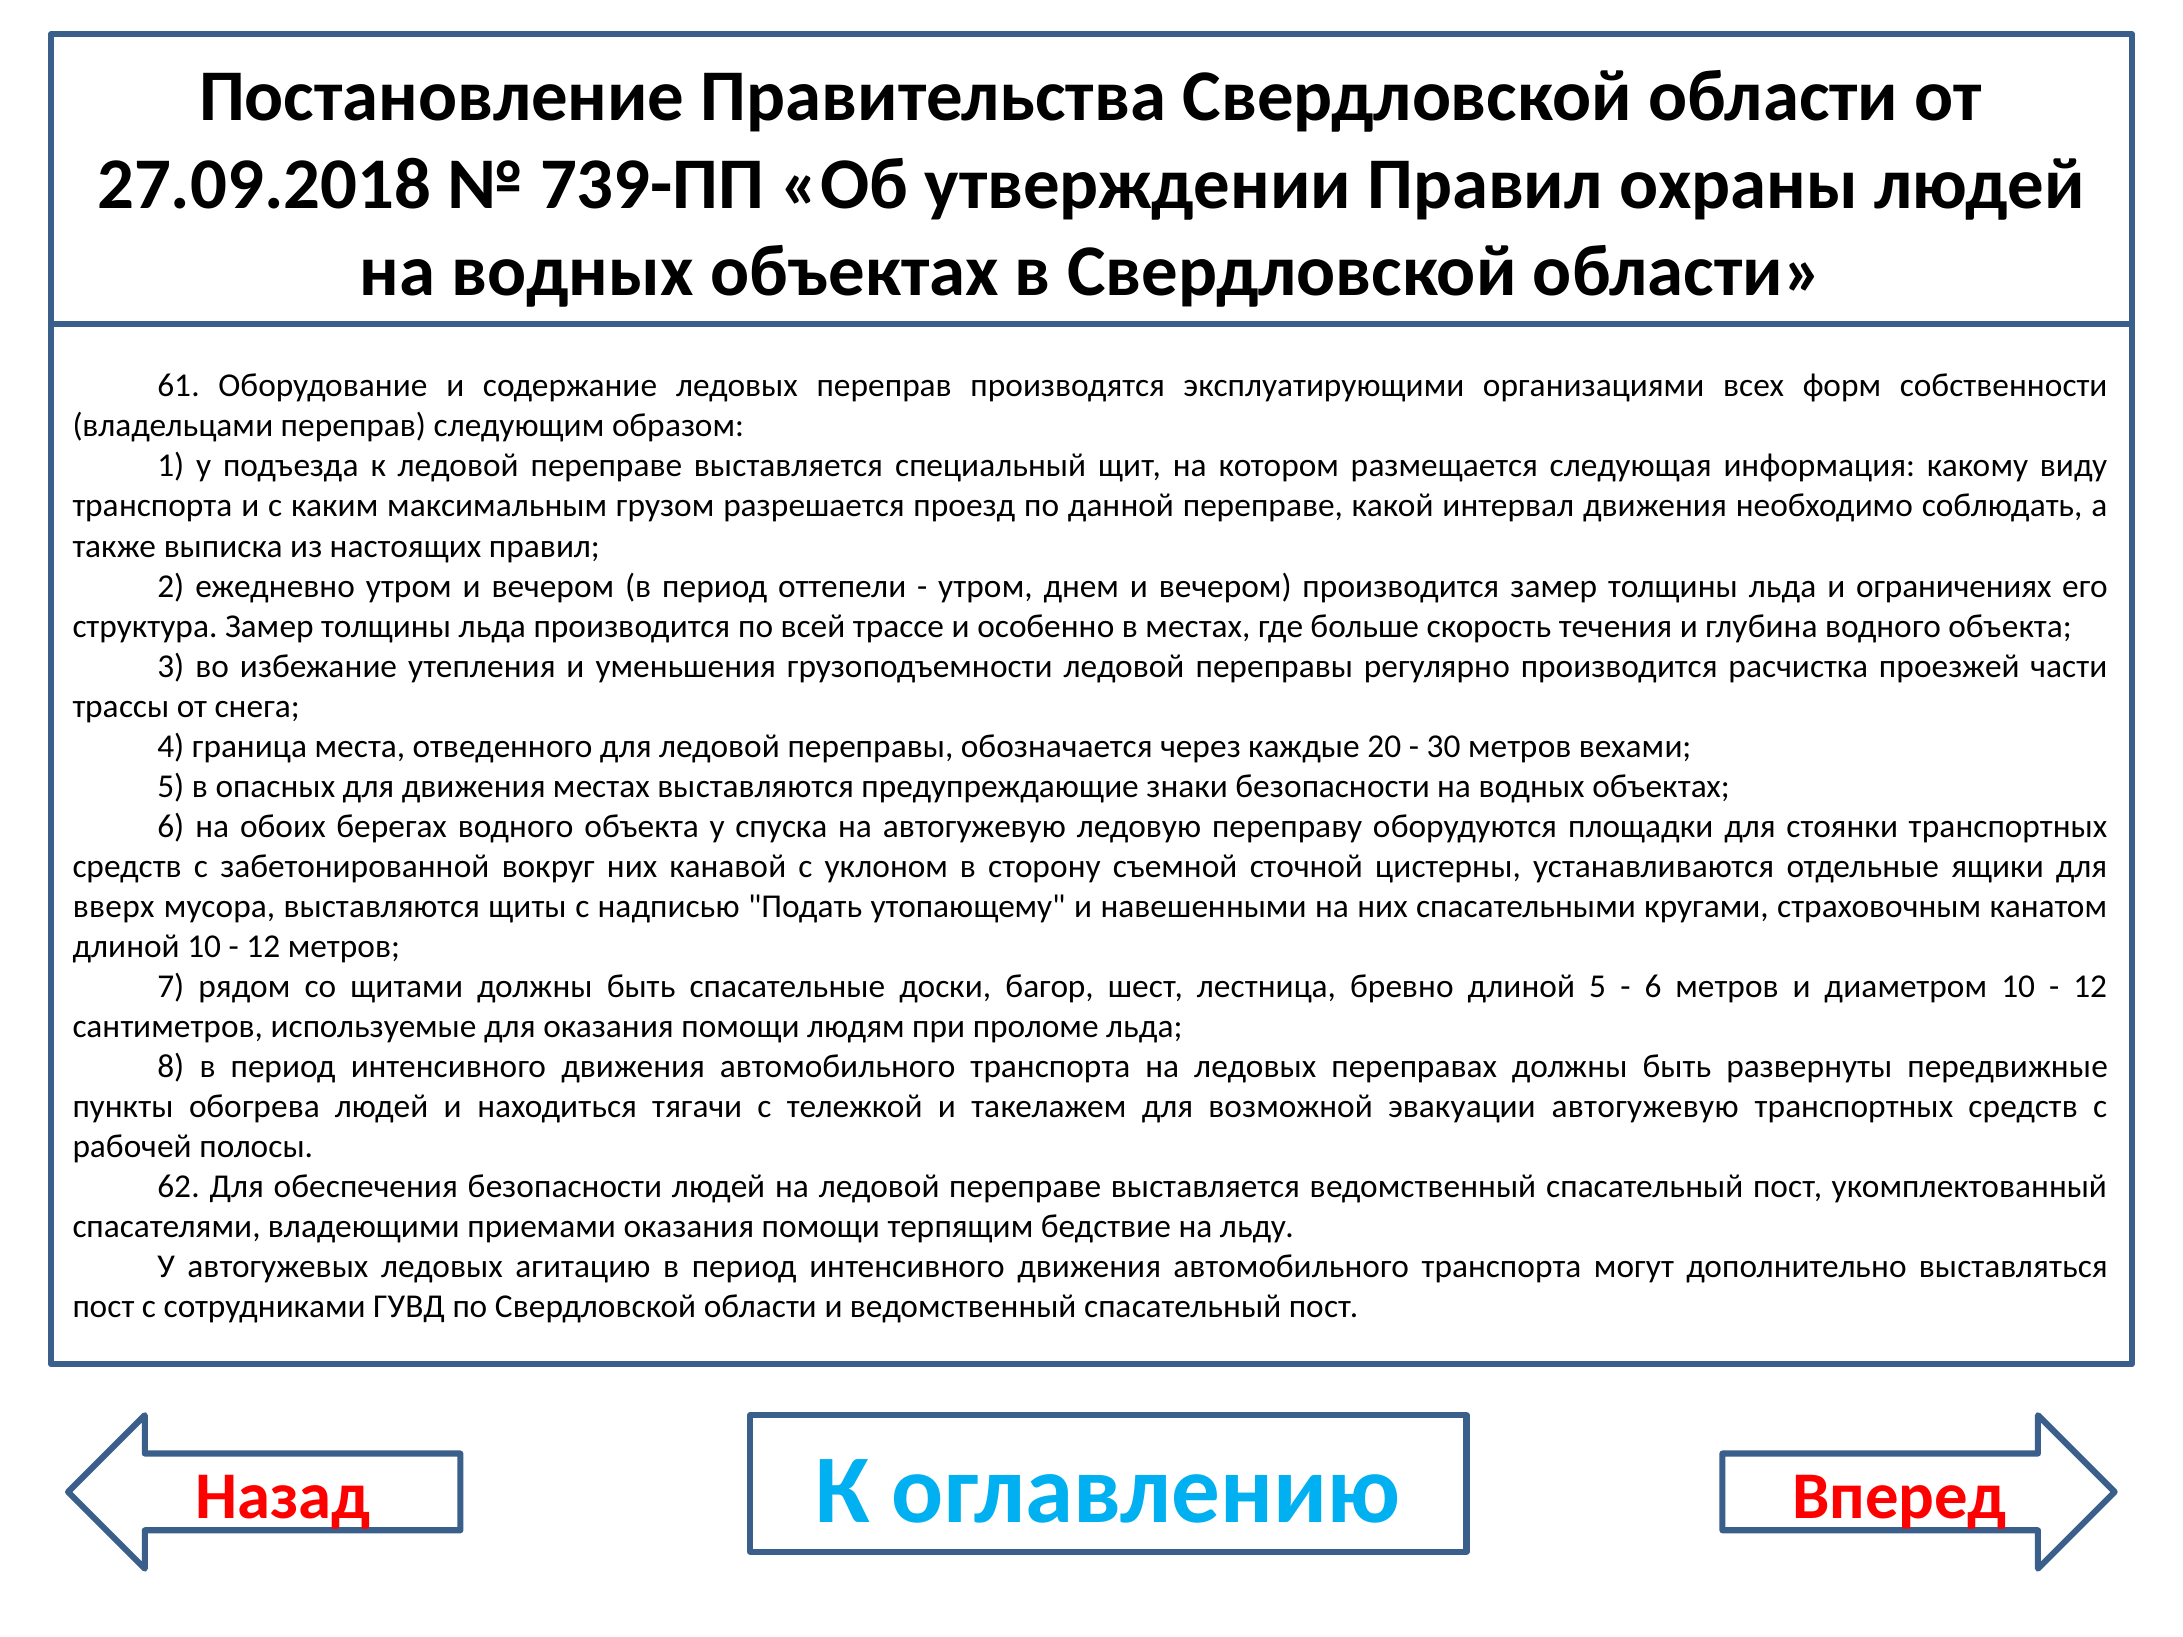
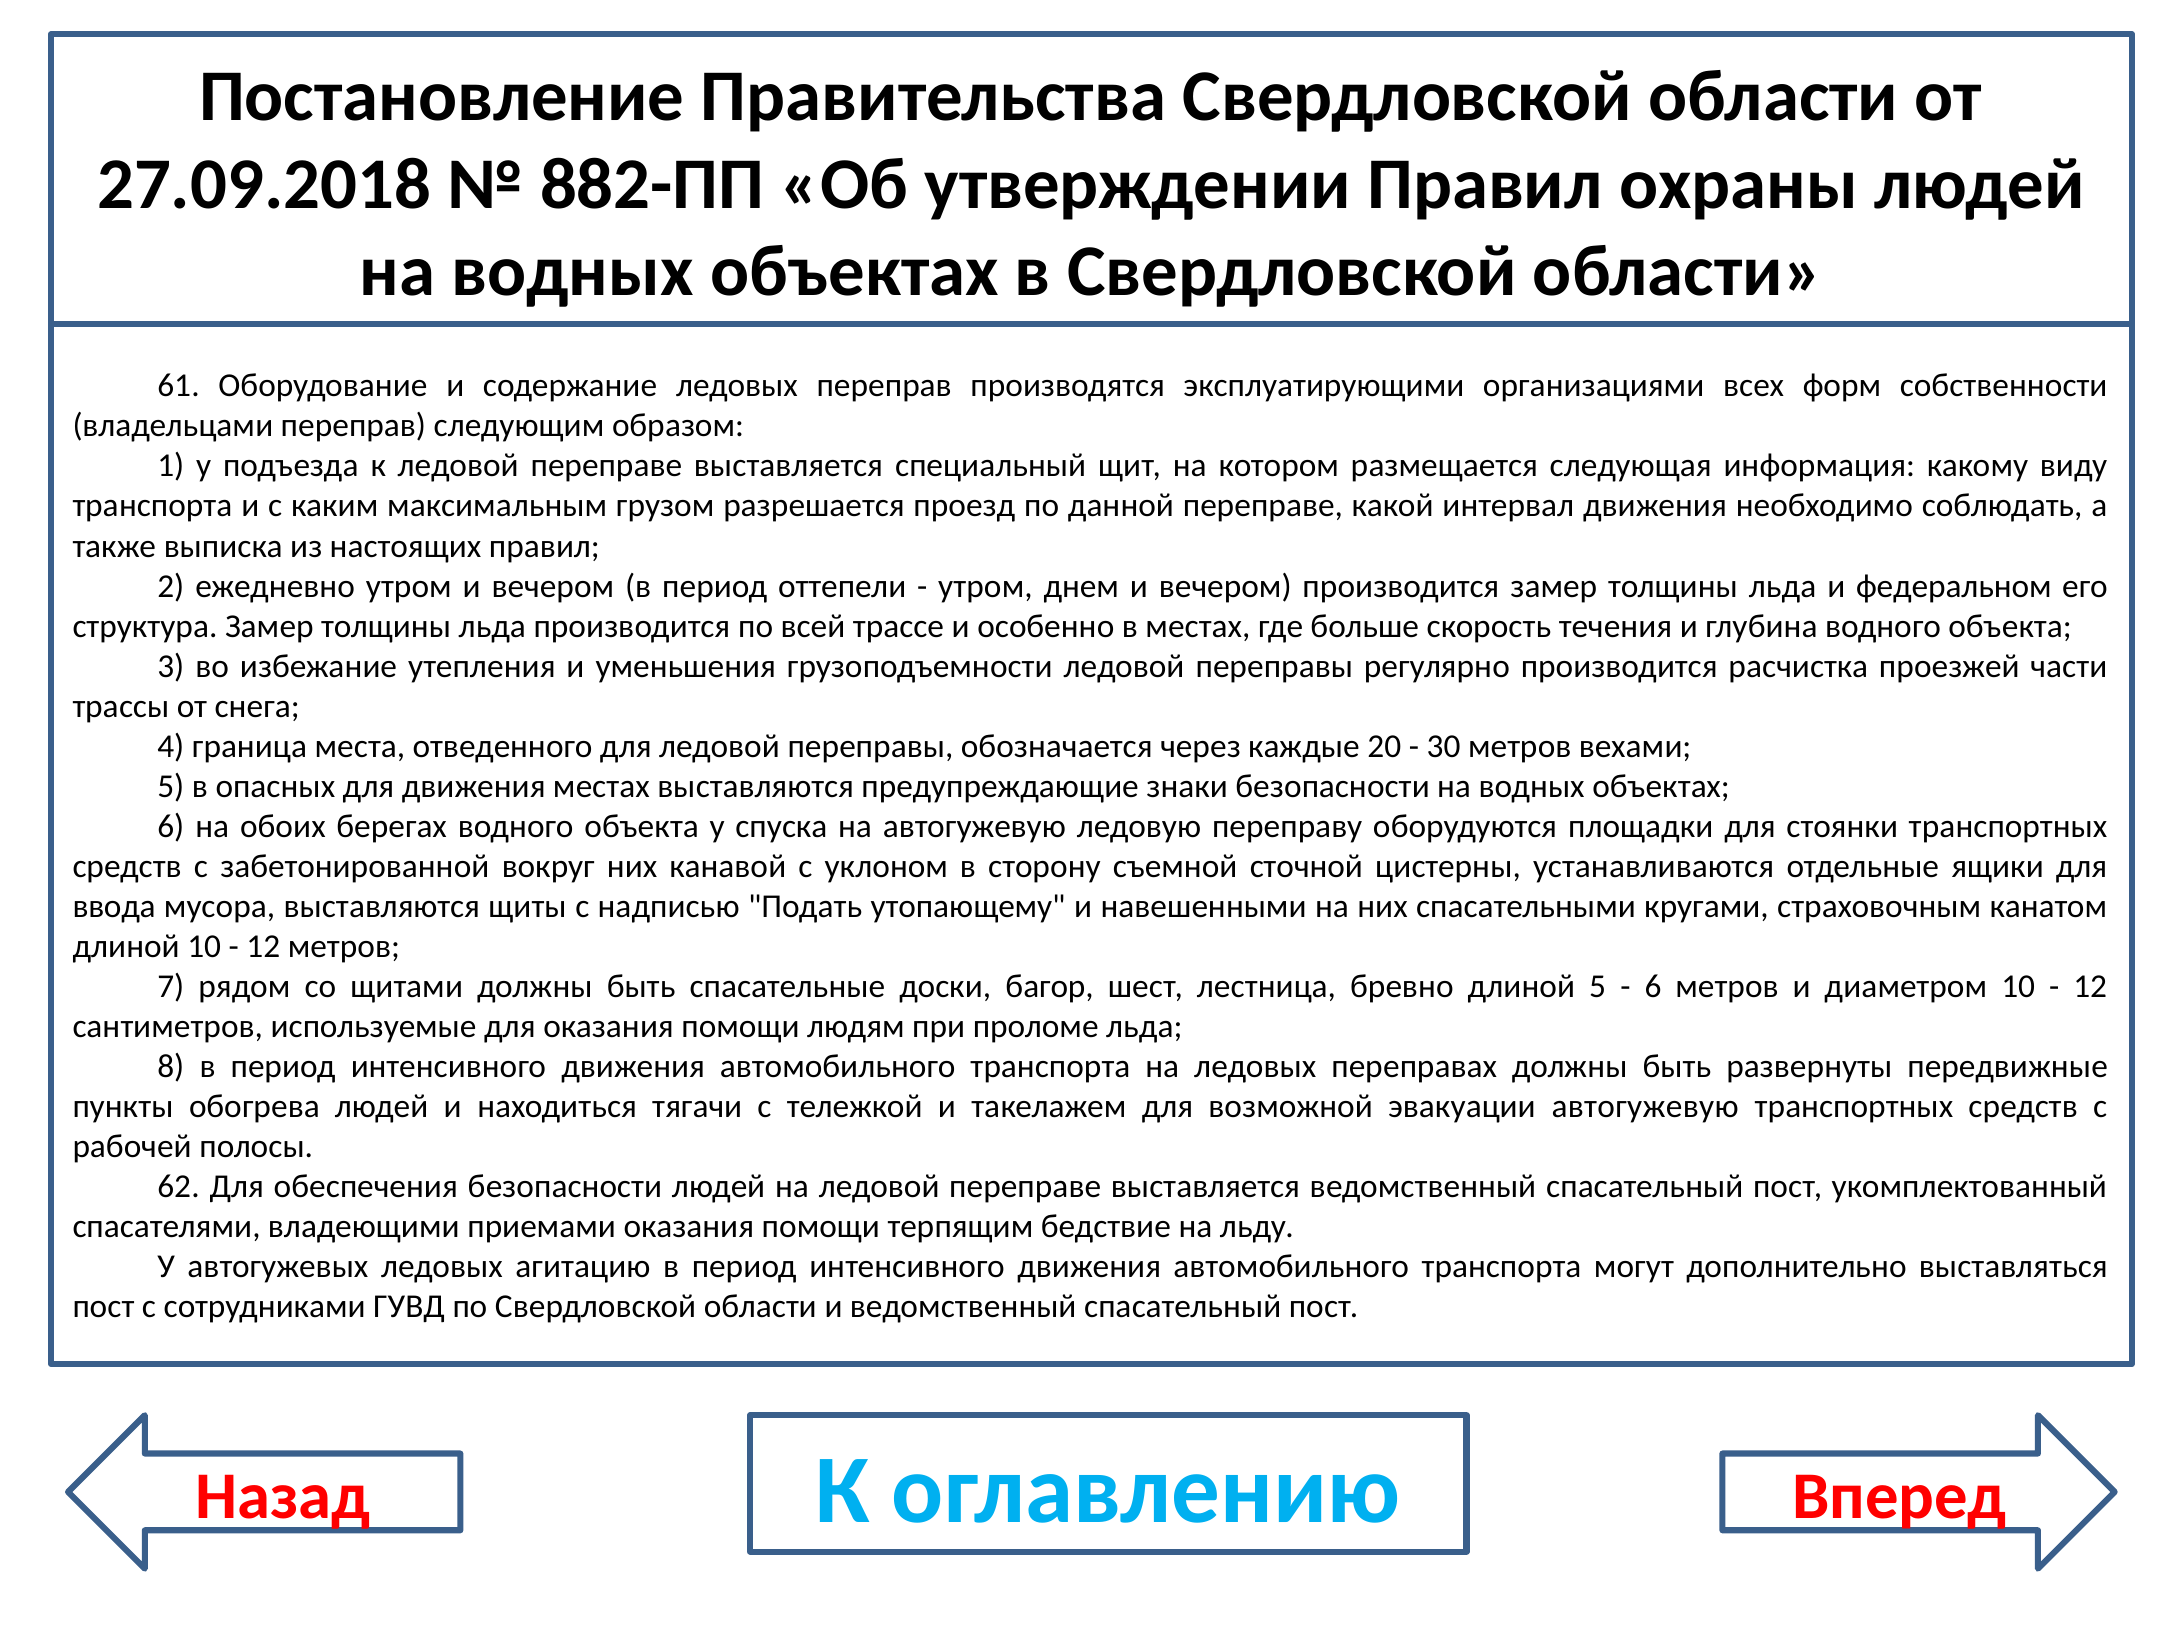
739-ПП: 739-ПП -> 882-ПП (652, 184)
ограничениях: ограничениях -> федеральном (1954, 586)
вверх: вверх -> ввода (114, 907)
